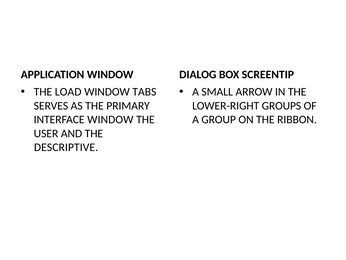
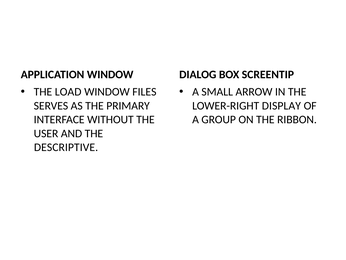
TABS: TABS -> FILES (144, 92)
GROUPS: GROUPS -> DISPLAY (281, 106)
INTERFACE WINDOW: WINDOW -> WITHOUT (110, 119)
